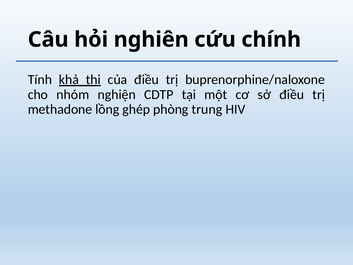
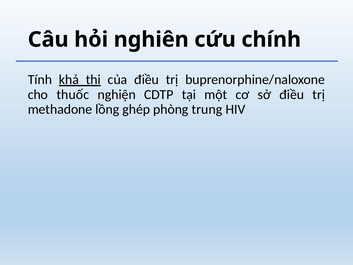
nhóm: nhóm -> thuốc (73, 94)
